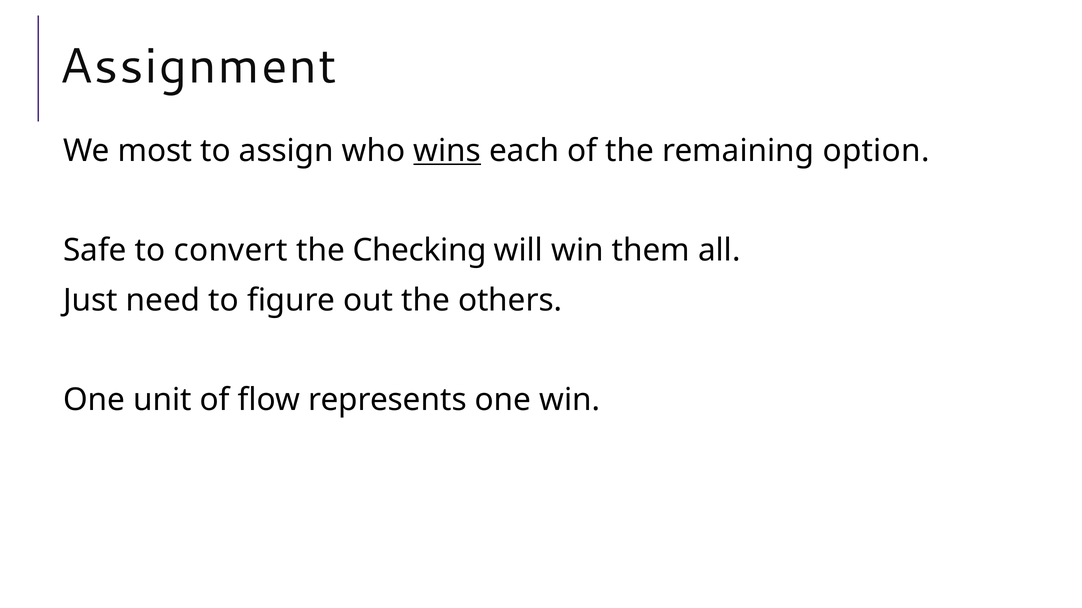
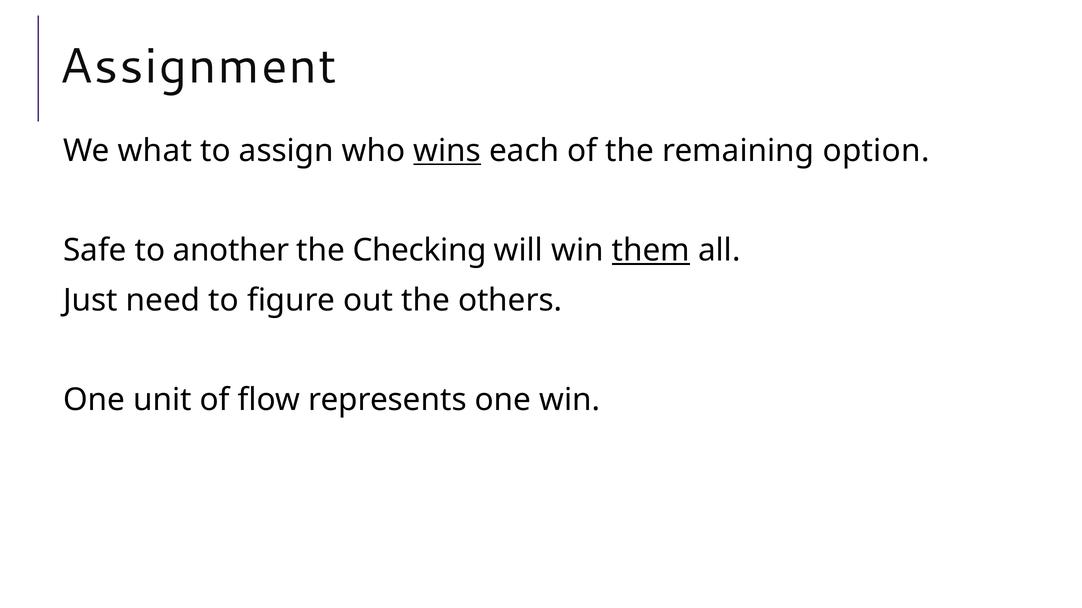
most: most -> what (155, 151)
convert: convert -> another (231, 251)
them underline: none -> present (651, 251)
